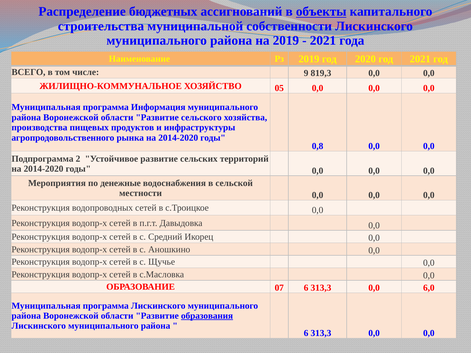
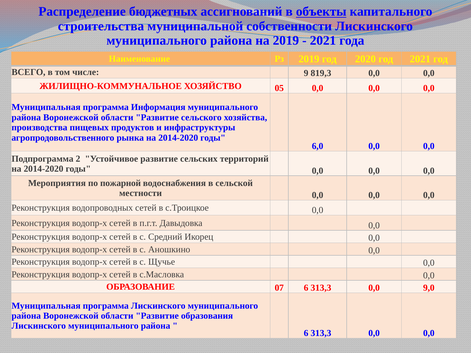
0,8: 0,8 -> 6,0 (318, 146)
денежные: денежные -> пожарной (121, 183)
6,0: 6,0 -> 9,0 (429, 288)
образования underline: present -> none (207, 316)
